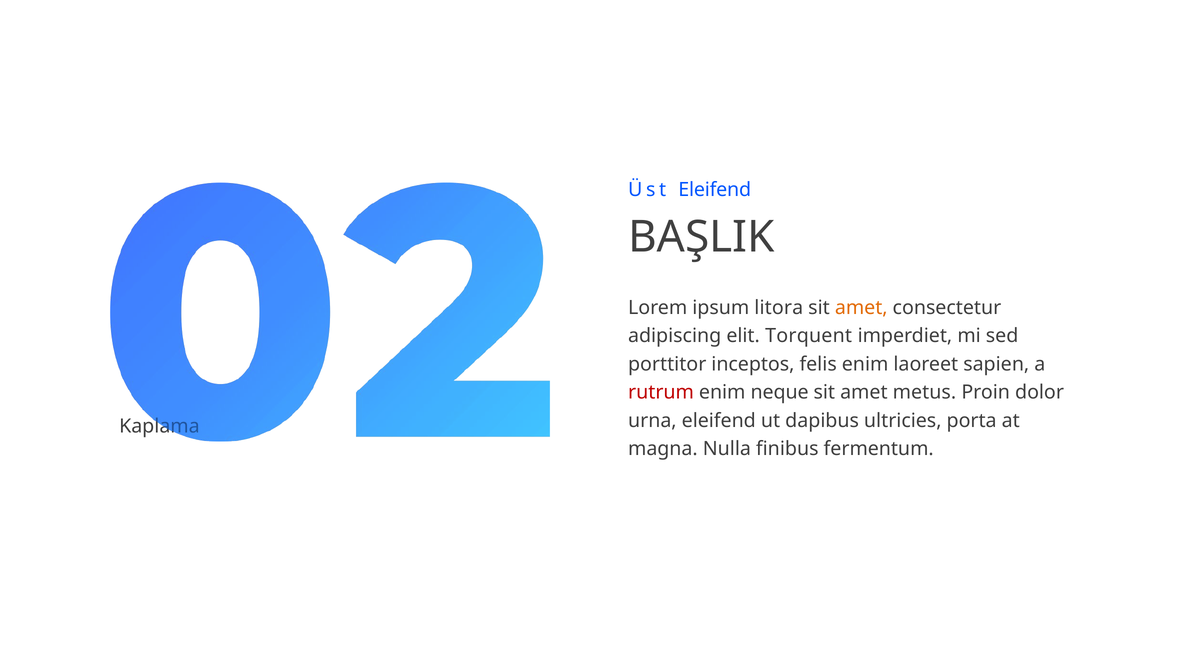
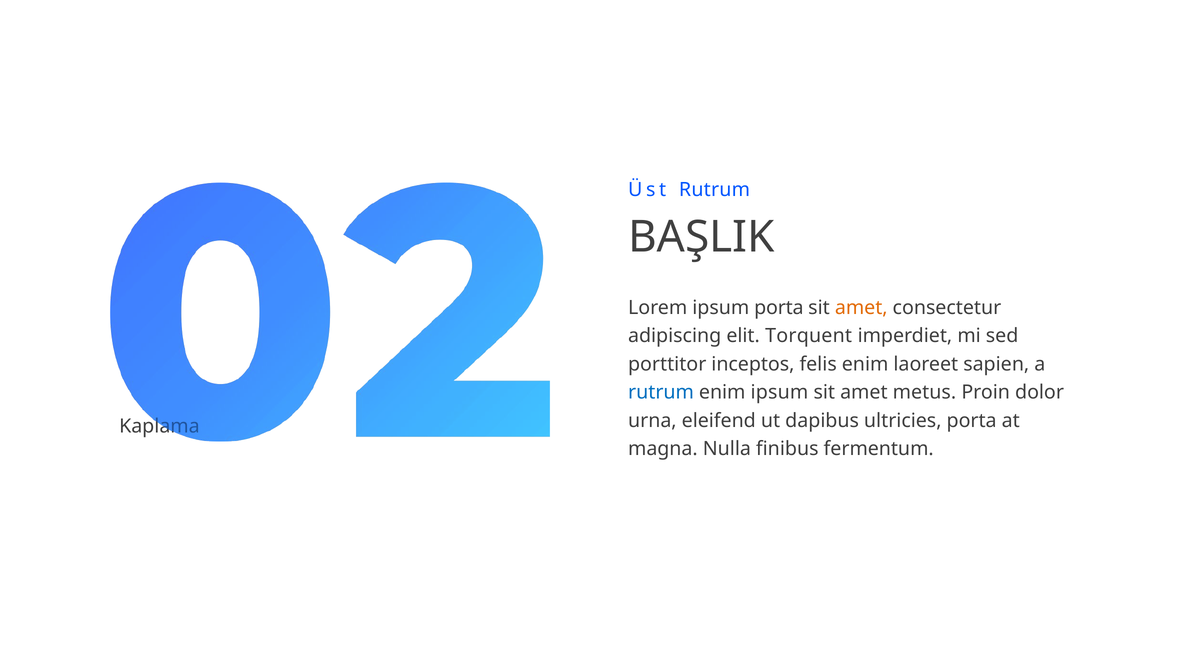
Üst Eleifend: Eleifend -> Rutrum (715, 190)
ipsum litora: litora -> porta (779, 308)
rutrum colour: red -> blue (661, 393)
enim neque: neque -> ipsum (779, 393)
